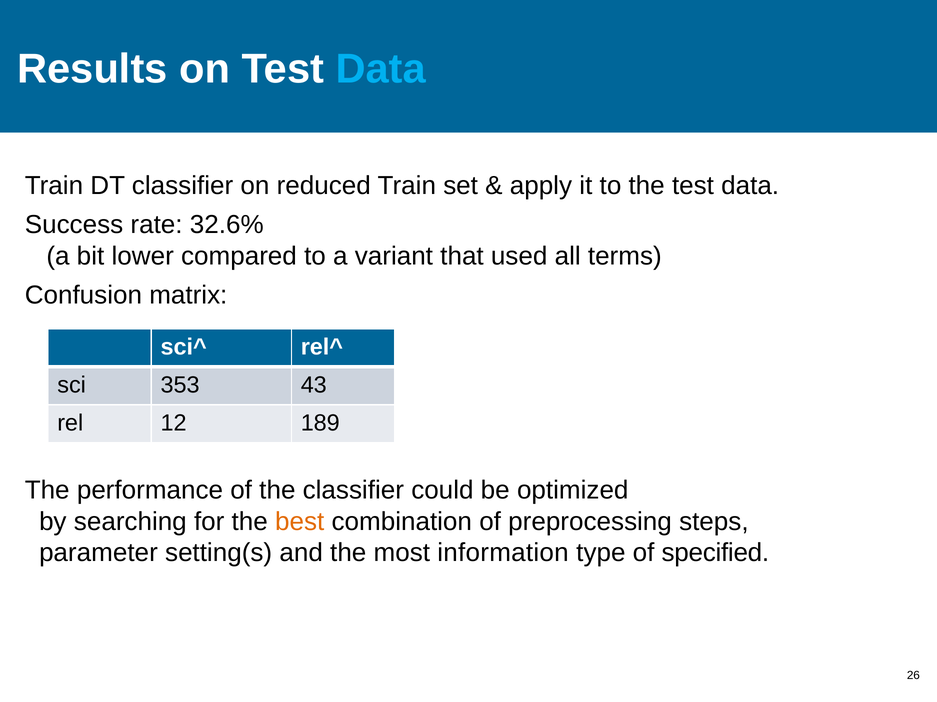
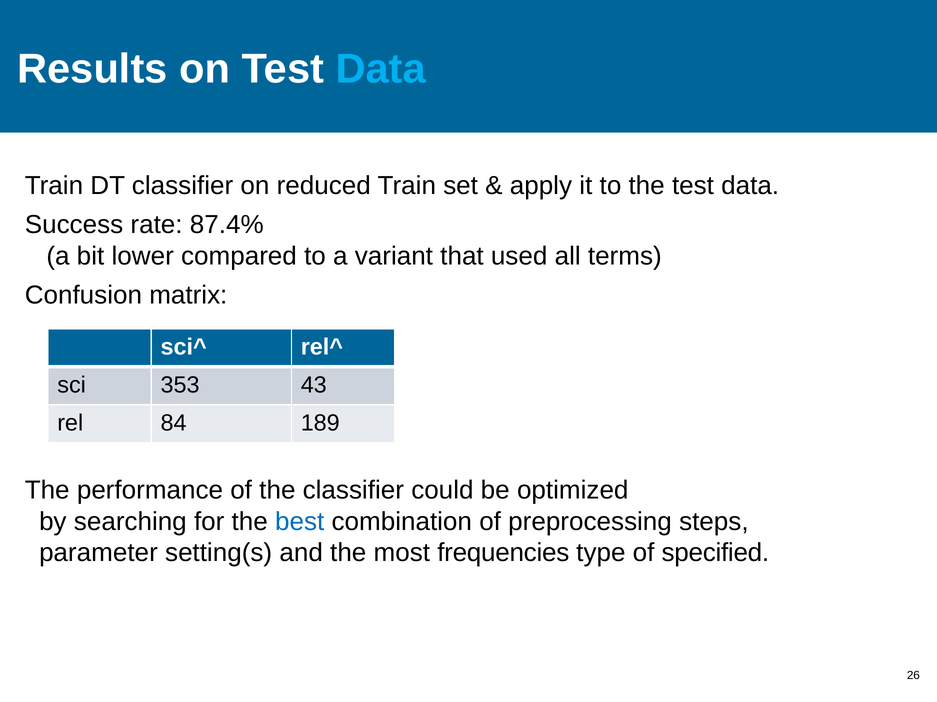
32.6%: 32.6% -> 87.4% (227, 225)
12: 12 -> 84 (174, 423)
best colour: orange -> blue (300, 522)
information: information -> frequencies (503, 553)
